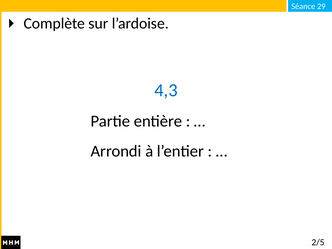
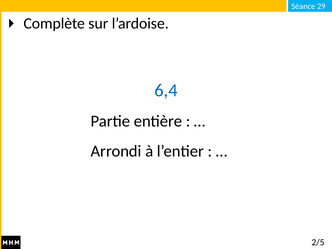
4,3: 4,3 -> 6,4 (166, 90)
